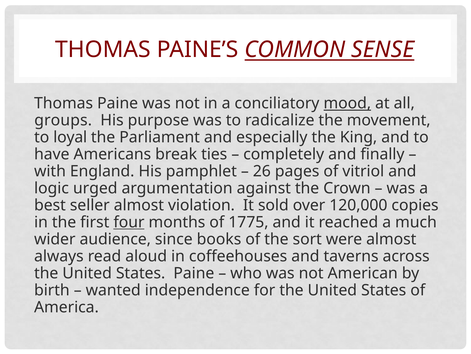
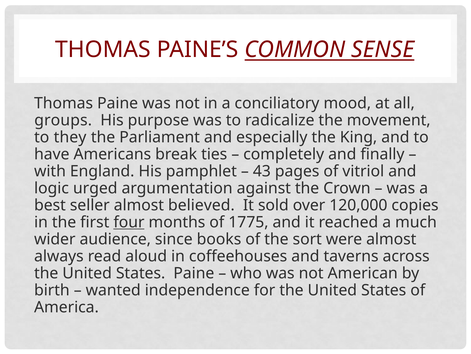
mood underline: present -> none (347, 103)
loyal: loyal -> they (70, 137)
26: 26 -> 43 (262, 171)
violation: violation -> believed (201, 205)
